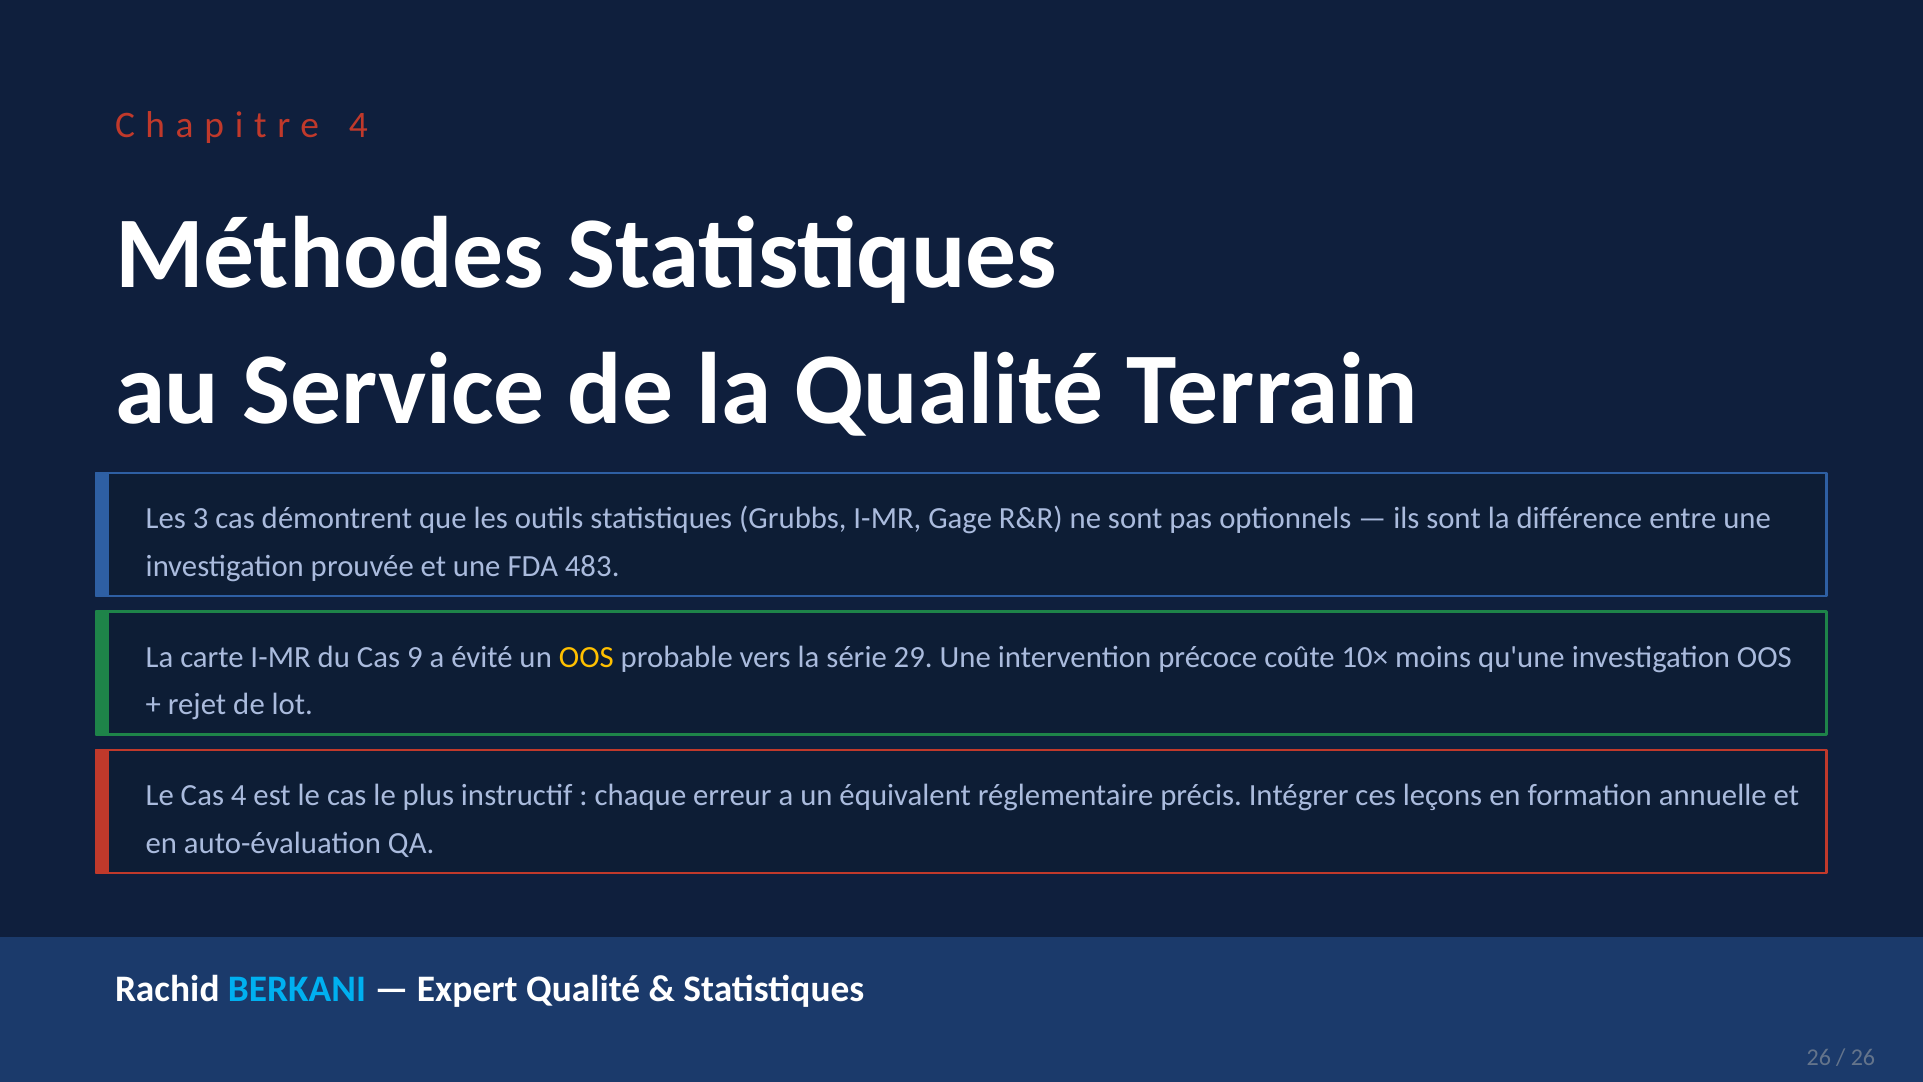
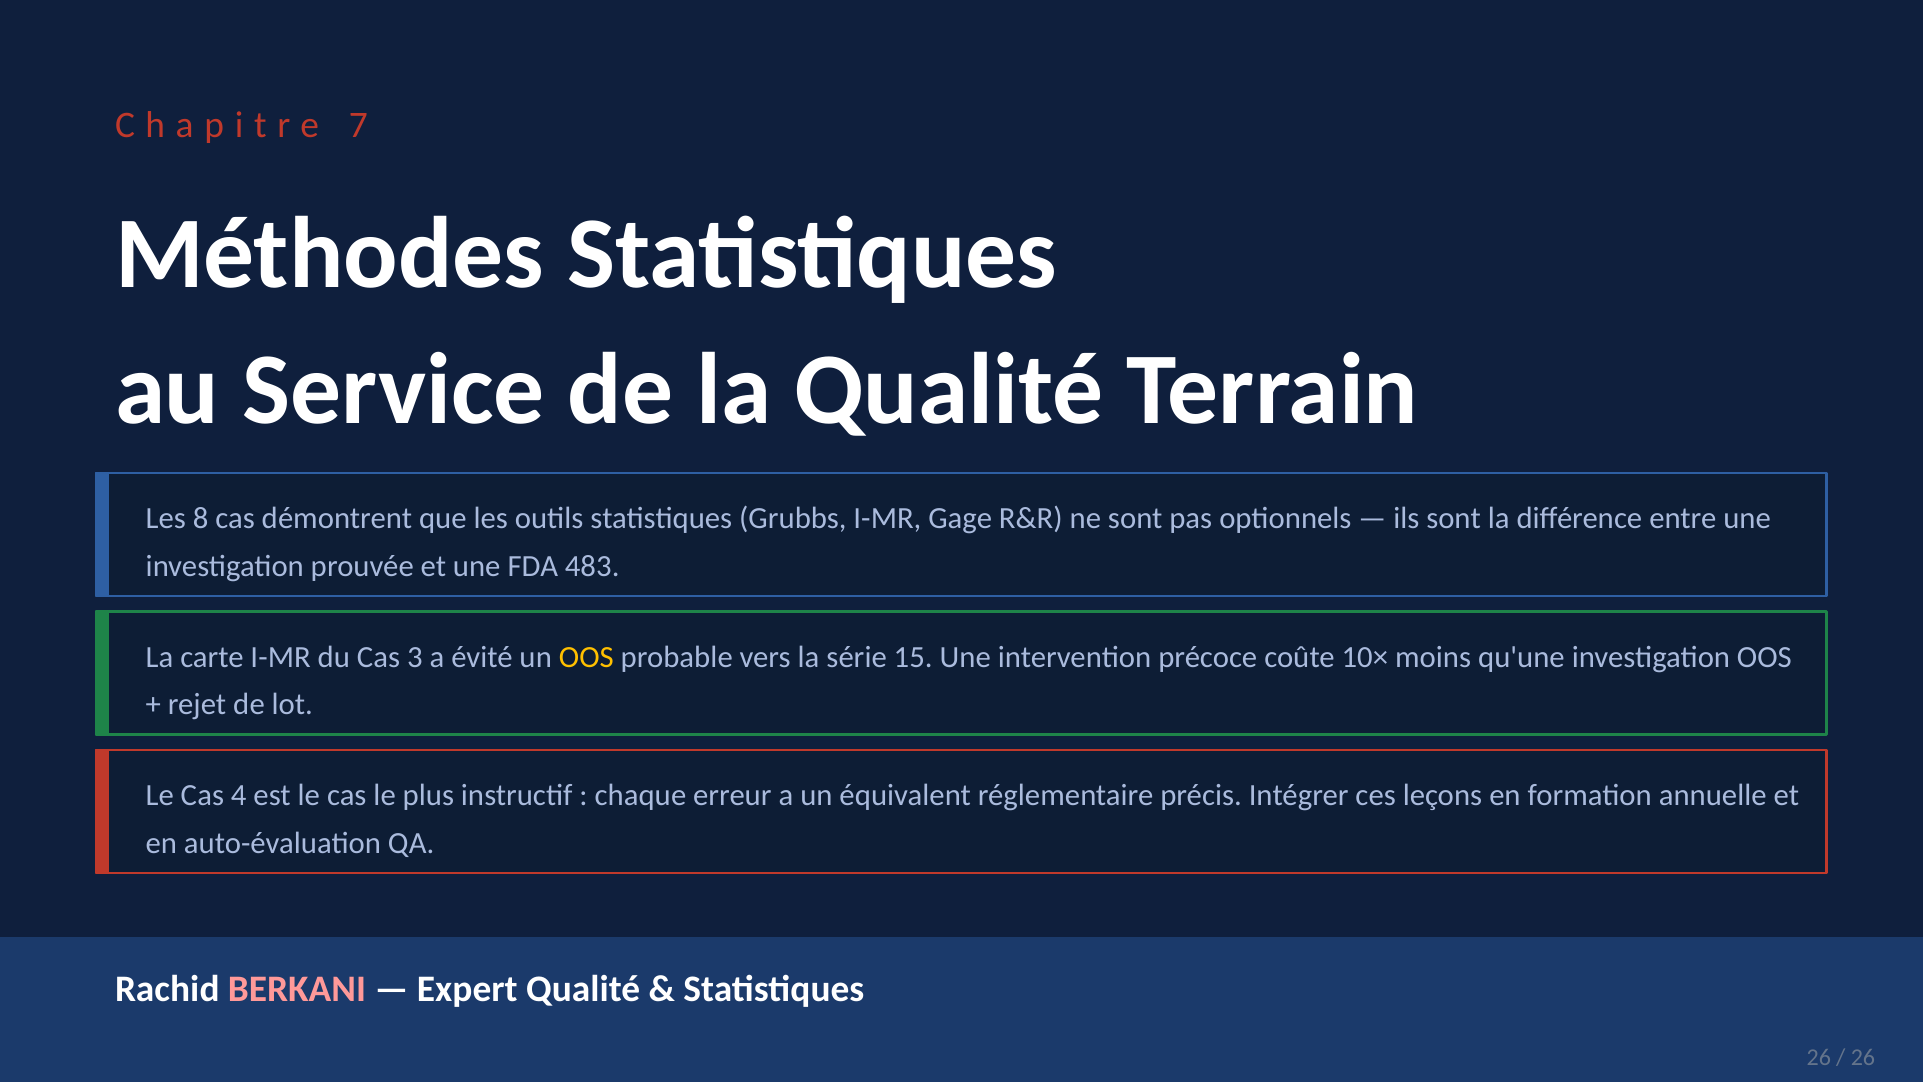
4: 4 -> 7 (358, 126)
3: 3 -> 8 (201, 518)
9: 9 -> 3 (415, 657)
29: 29 -> 15 (913, 657)
BERKANI colour: light blue -> pink (297, 989)
